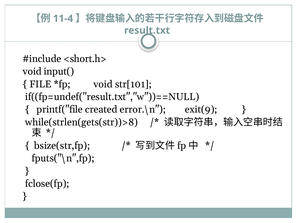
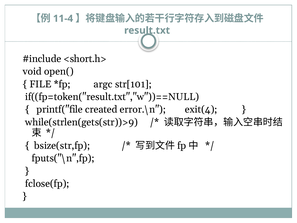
input(: input( -> open( (59, 71)
void: void -> argc (103, 84)
if((fp=undef("result.txt","w"))==NULL: if((fp=undef("result.txt","w"))==NULL -> if((fp=token("result.txt","w"))==NULL (112, 97)
exit(9: exit(9 -> exit(4 (201, 109)
while(strlen(gets(str))>8: while(strlen(gets(str))>8 -> while(strlen(gets(str))>9 (81, 122)
